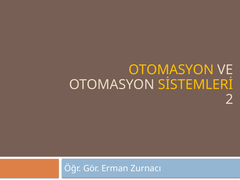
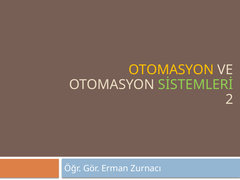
SİSTEMLERİ colour: yellow -> light green (196, 85)
